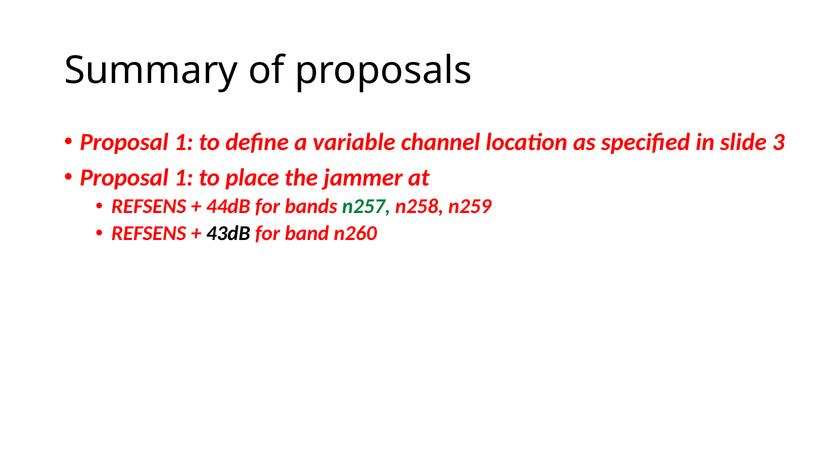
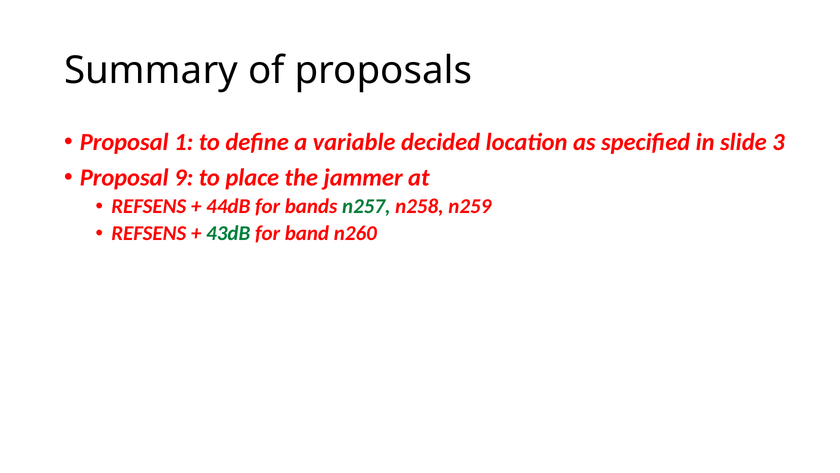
channel: channel -> decided (441, 142)
1: 1 -> 9 (184, 177)
43dB colour: black -> green (228, 233)
